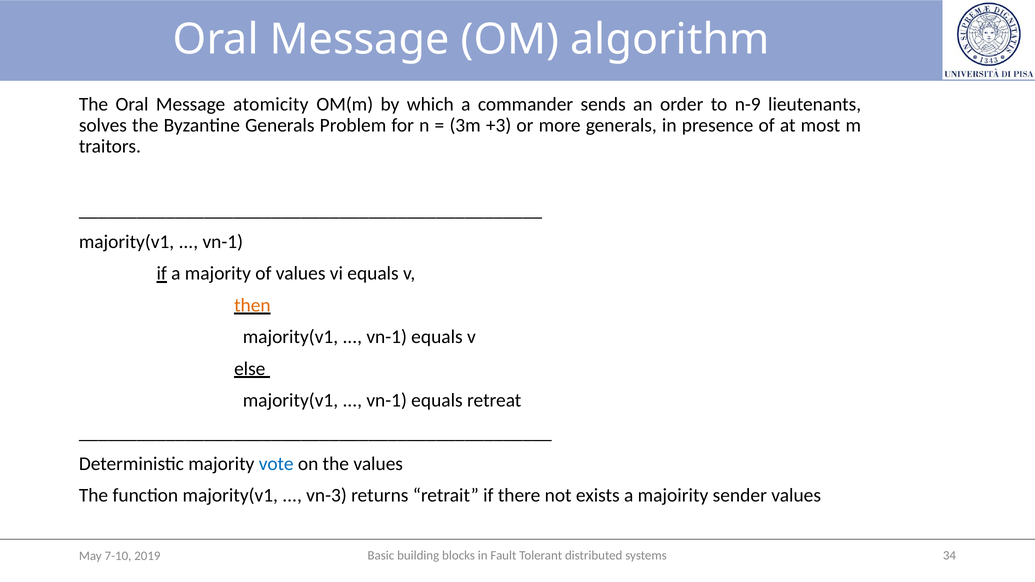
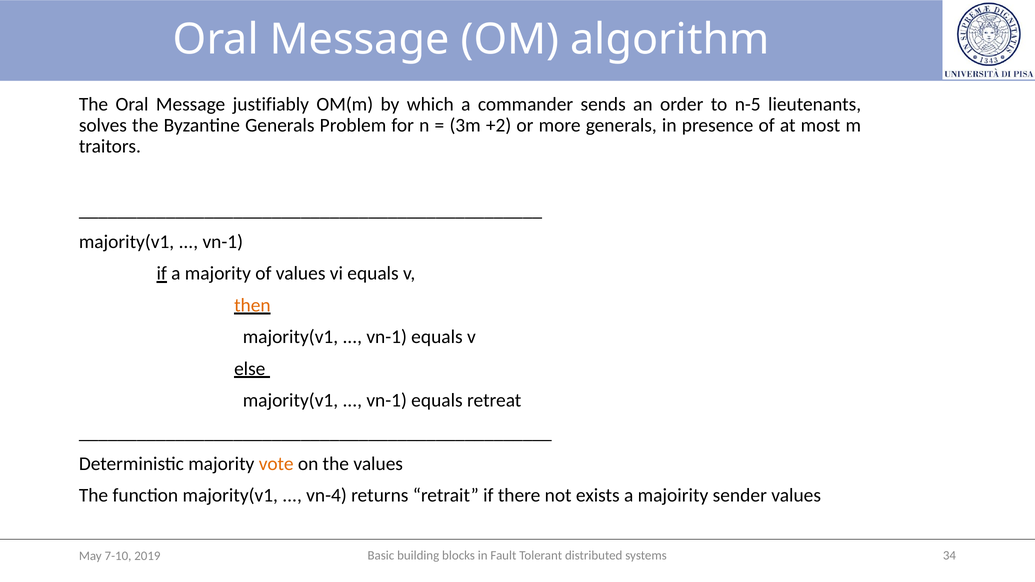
atomicity: atomicity -> justifiably (271, 105)
n-9: n-9 -> n-5 (748, 105)
+3: +3 -> +2 (499, 126)
vote colour: blue -> orange (276, 464)
vn-3: vn-3 -> vn-4 (326, 496)
